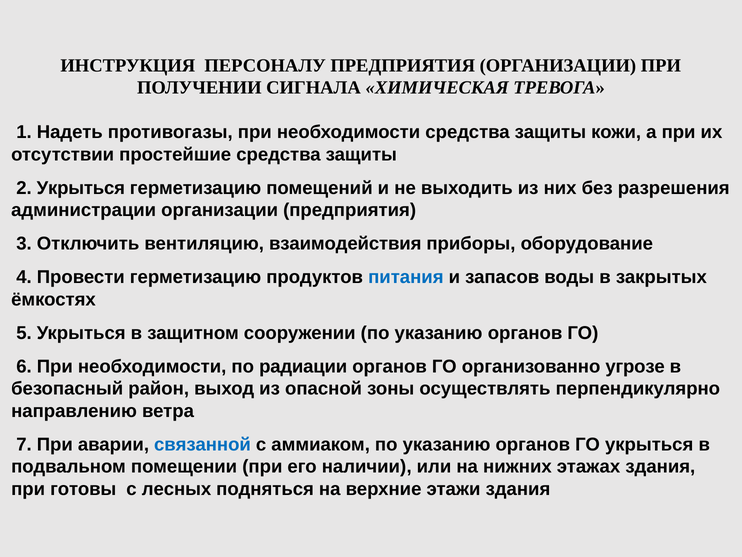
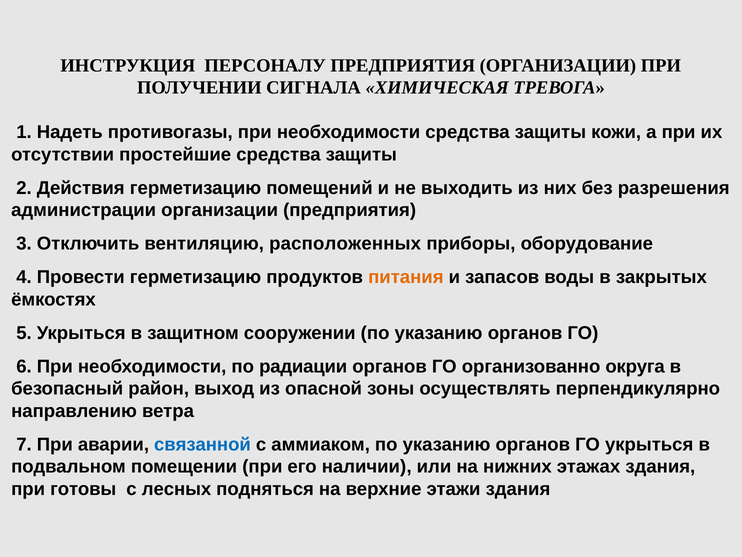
2 Укрыться: Укрыться -> Действия (81, 188)
взаимодействия: взаимодействия -> расположенных (345, 244)
питания colour: blue -> orange (406, 277)
угрозе: угрозе -> округа (635, 366)
